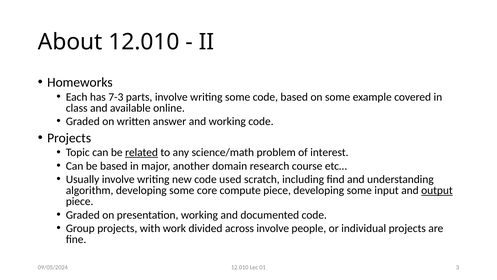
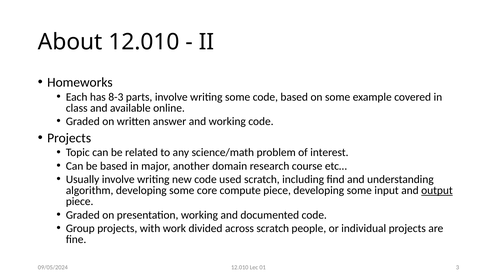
7-3: 7-3 -> 8-3 (116, 97)
related underline: present -> none (142, 152)
across involve: involve -> scratch (273, 228)
